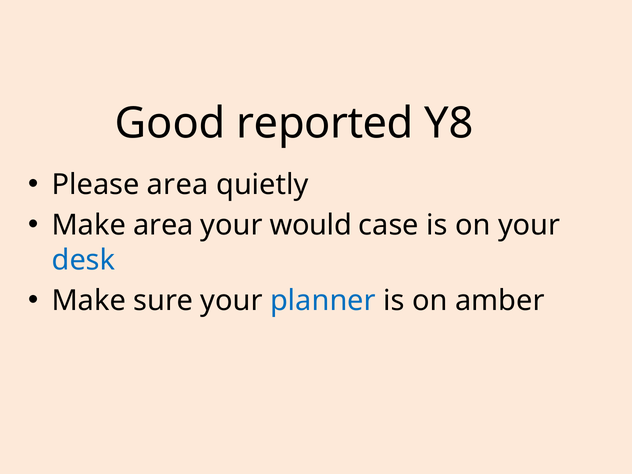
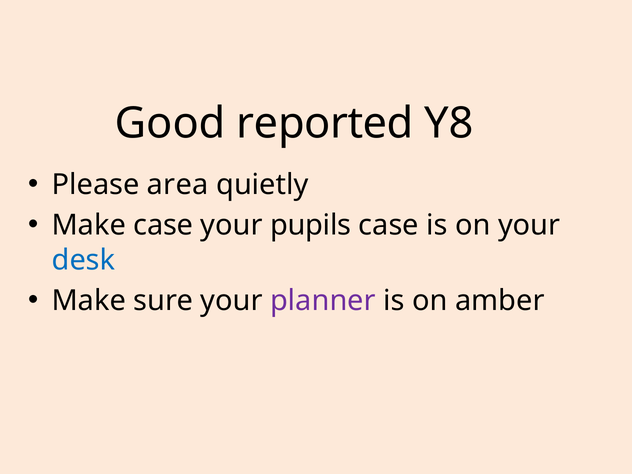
Make area: area -> case (163, 225)
would: would -> pupils (311, 225)
planner colour: blue -> purple (323, 301)
